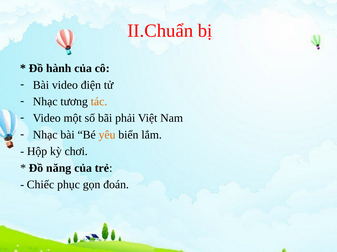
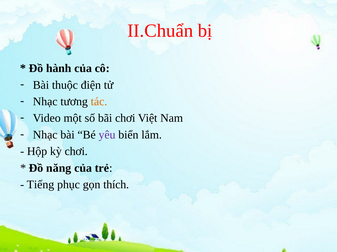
Bài video: video -> thuộc (65, 85)
bãi phải: phải -> chơi (125, 118)
yêu colour: orange -> purple (107, 135)
Chiếc: Chiếc -> Tiếng (41, 185)
đoán: đoán -> thích (116, 185)
